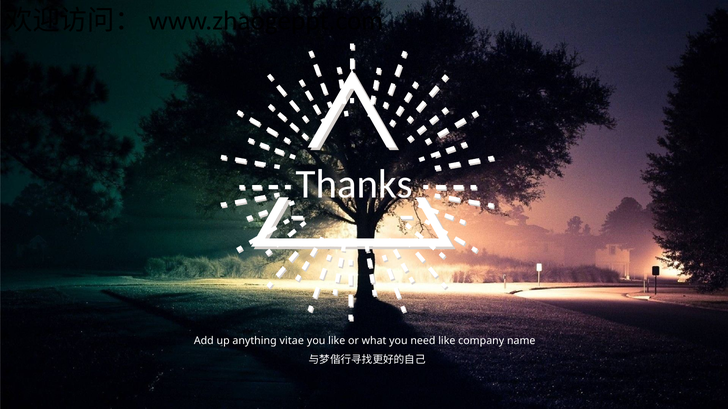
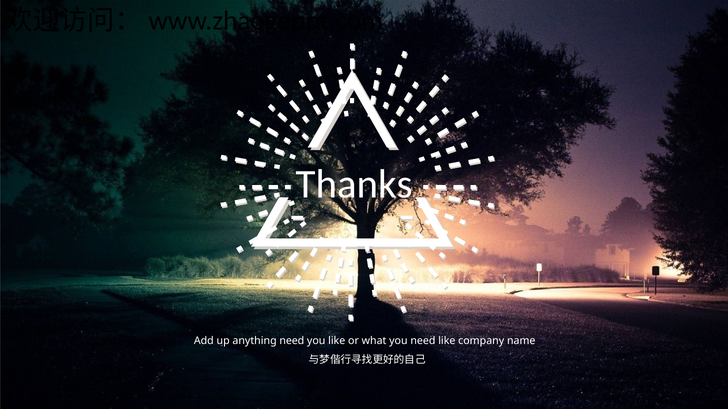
anything vitae: vitae -> need (292, 341)
